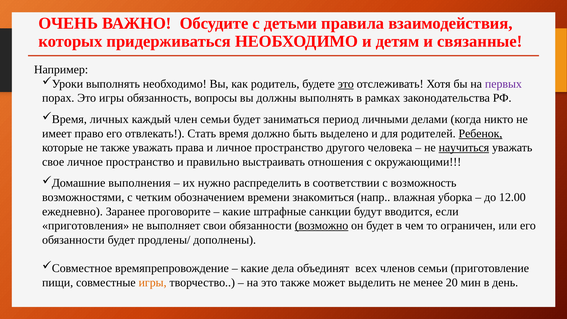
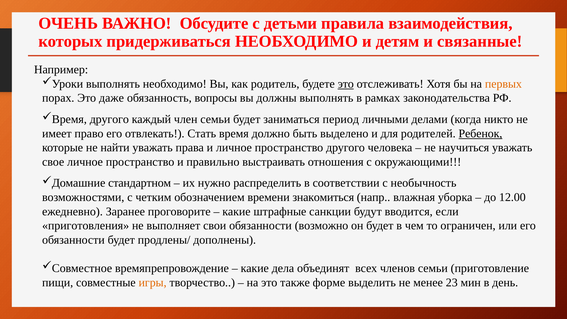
первых colour: purple -> orange (503, 84)
Это игры: игры -> даже (111, 98)
личных: личных -> другого (109, 119)
не также: также -> найти (115, 148)
научиться underline: present -> none (464, 148)
выполнения: выполнения -> стандартном (140, 183)
возможность: возможность -> необычность (424, 183)
возможно underline: present -> none (321, 226)
может: может -> форме (329, 282)
20: 20 -> 23 (452, 282)
